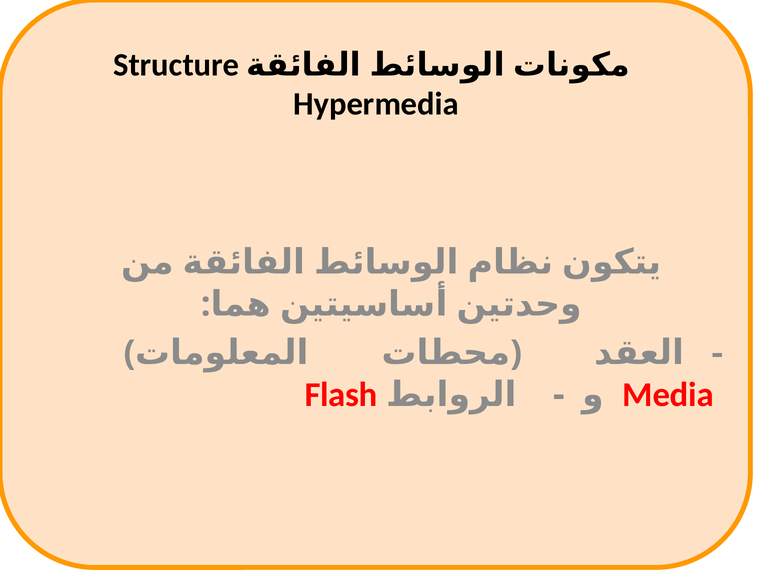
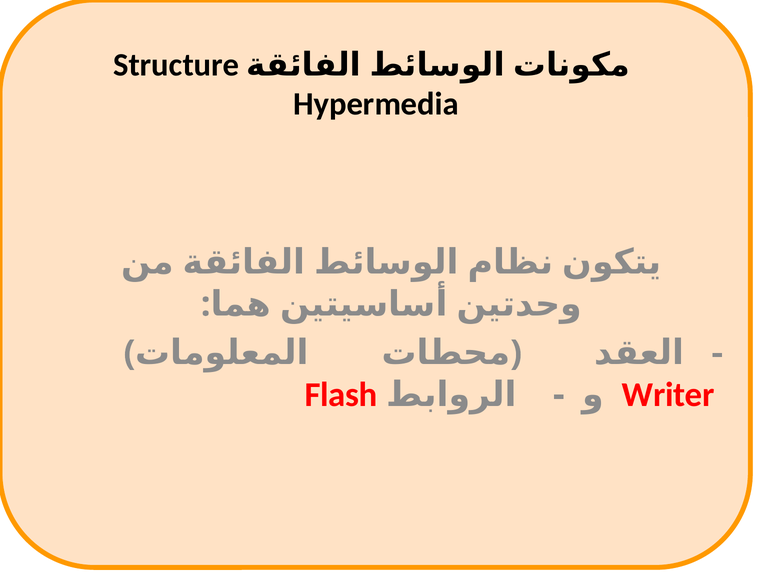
Media: Media -> Writer (668, 395)
